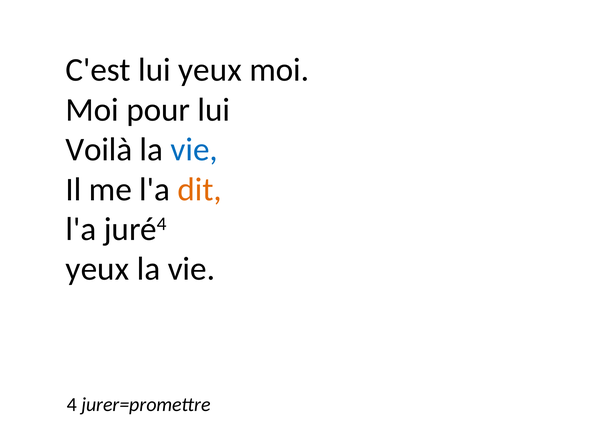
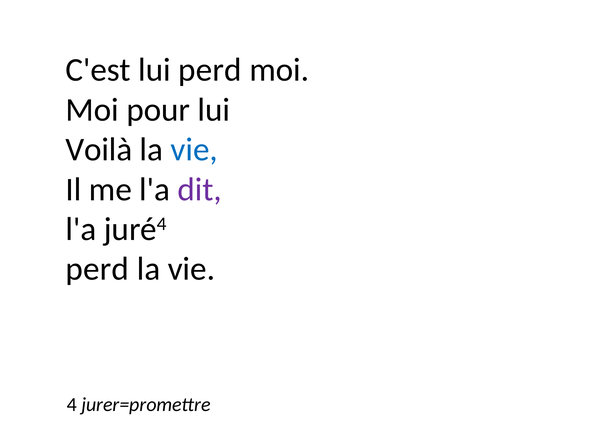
lui yeux: yeux -> perd (210, 70)
dit colour: orange -> purple (200, 189)
yeux: yeux -> perd (97, 269)
